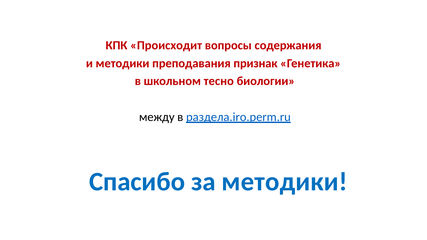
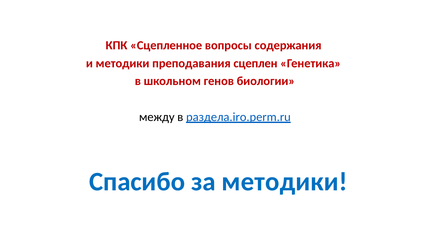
Происходит: Происходит -> Сцепленное (166, 45)
признак: признак -> сцеплен (256, 63)
тесно: тесно -> генов (219, 81)
